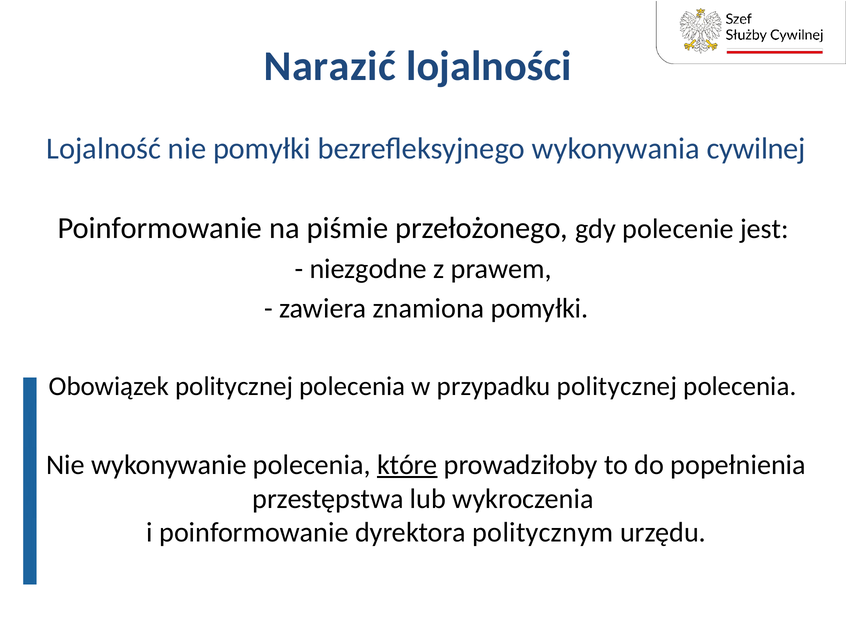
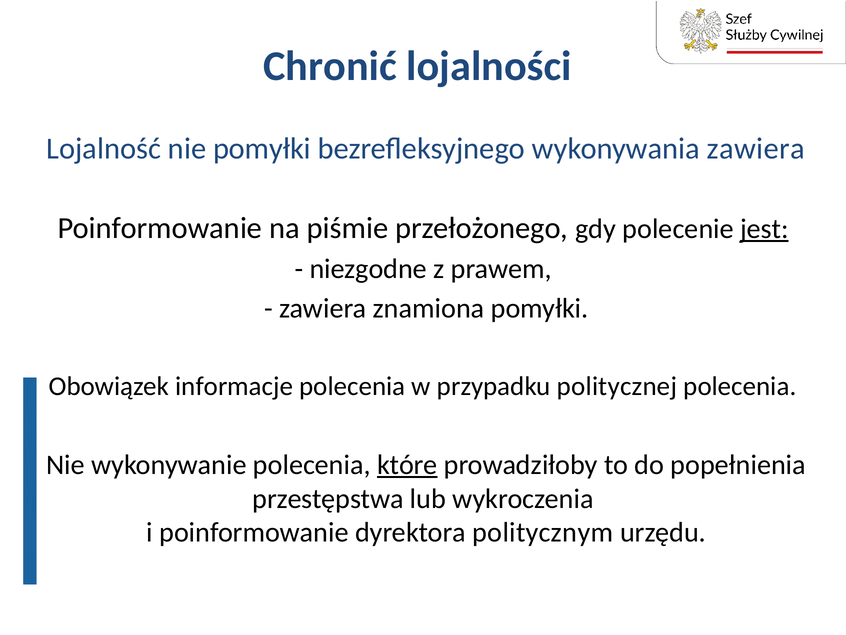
Narazić: Narazić -> Chronić (330, 66)
wykonywania cywilnej: cywilnej -> zawiera (756, 148)
jest underline: none -> present (764, 229)
Obowiązek politycznej: politycznej -> informacje (234, 386)
